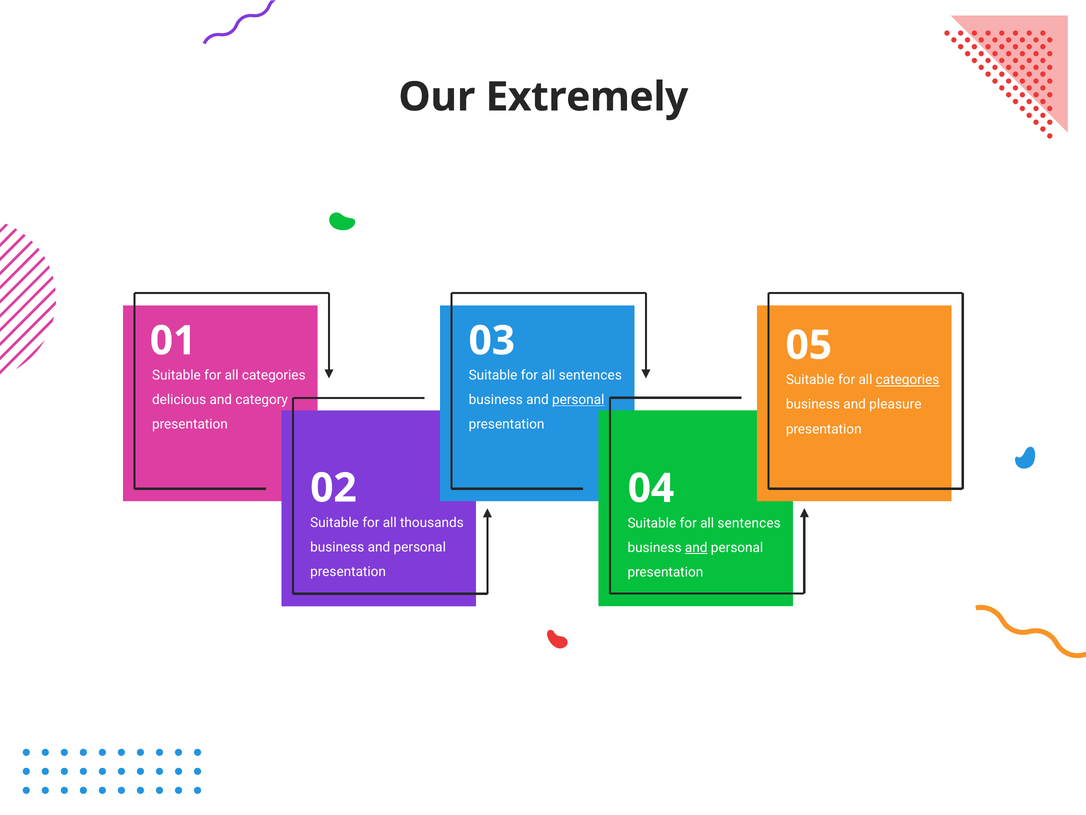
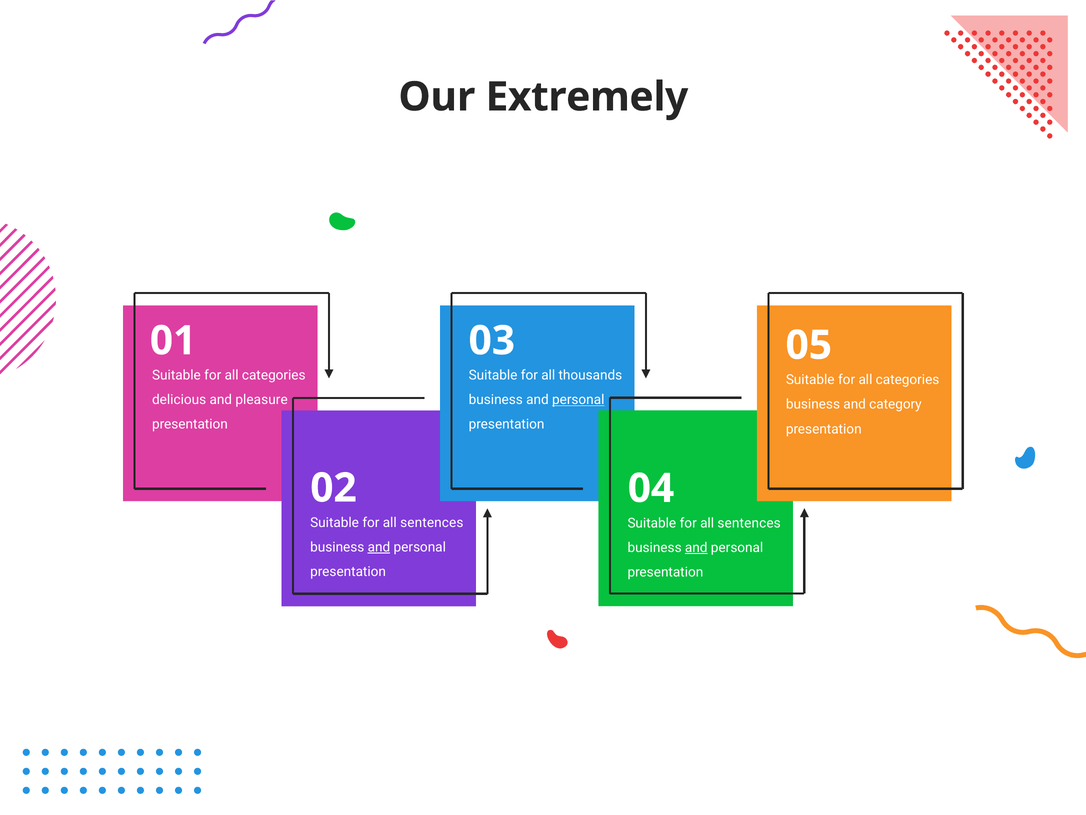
sentences: sentences -> thousands (590, 375)
categories underline: present -> none (908, 380)
category: category -> pleasure (262, 400)
pleasure: pleasure -> category (895, 404)
thousands: thousands -> sentences (432, 522)
and underline: none -> present (379, 547)
